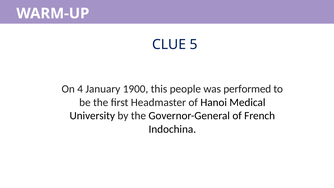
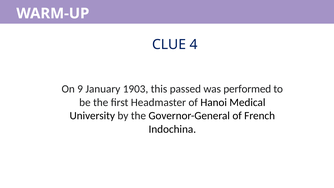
5: 5 -> 4 (194, 44)
4: 4 -> 9 (80, 89)
1900: 1900 -> 1903 (136, 89)
people: people -> passed (185, 89)
